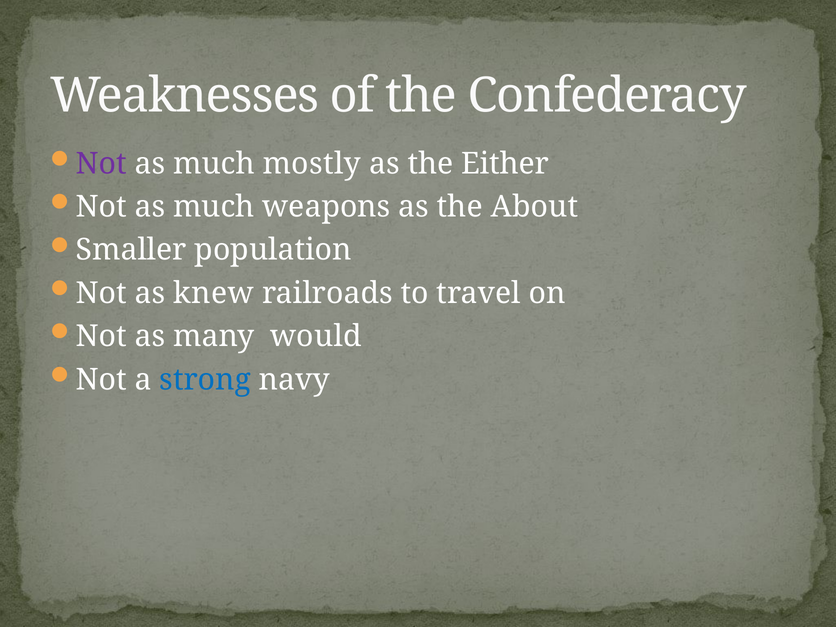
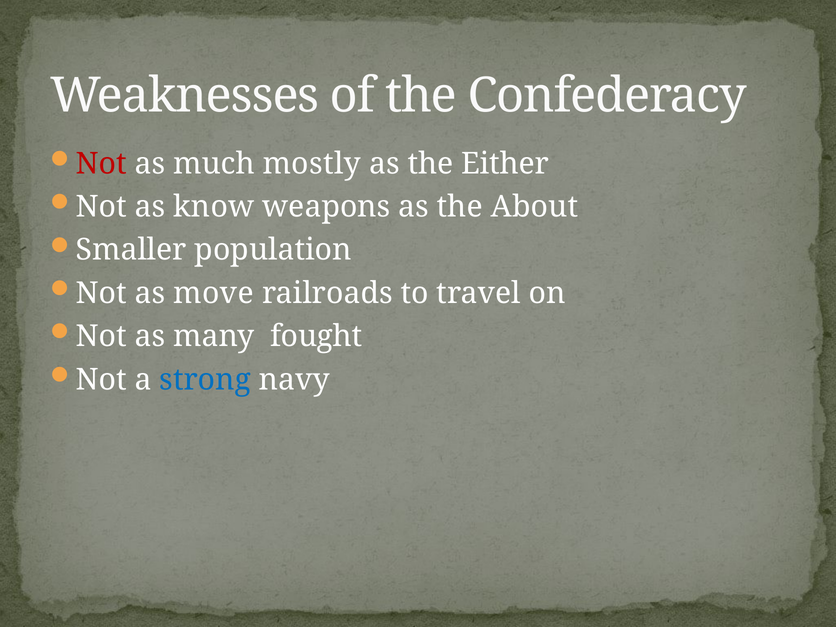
Not colour: purple -> red (101, 164)
much: much -> know (214, 207)
knew: knew -> move (214, 293)
would: would -> fought (316, 336)
